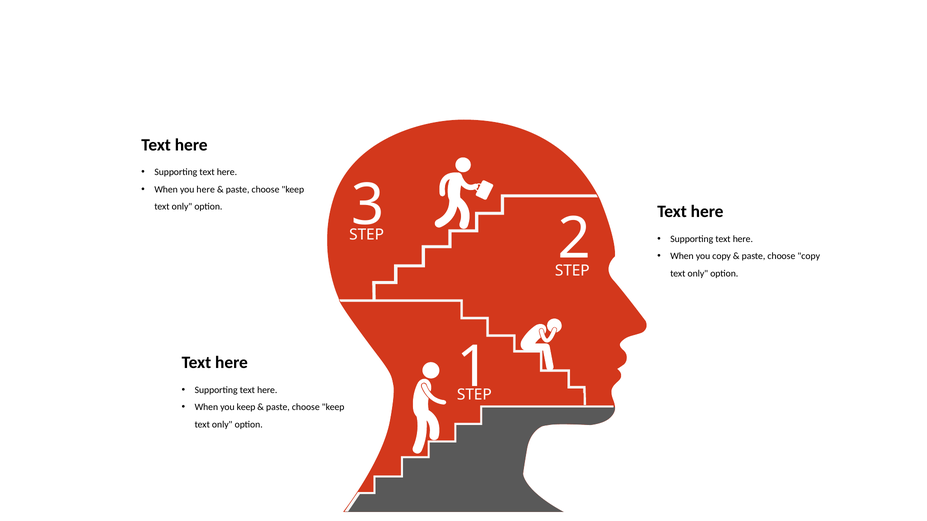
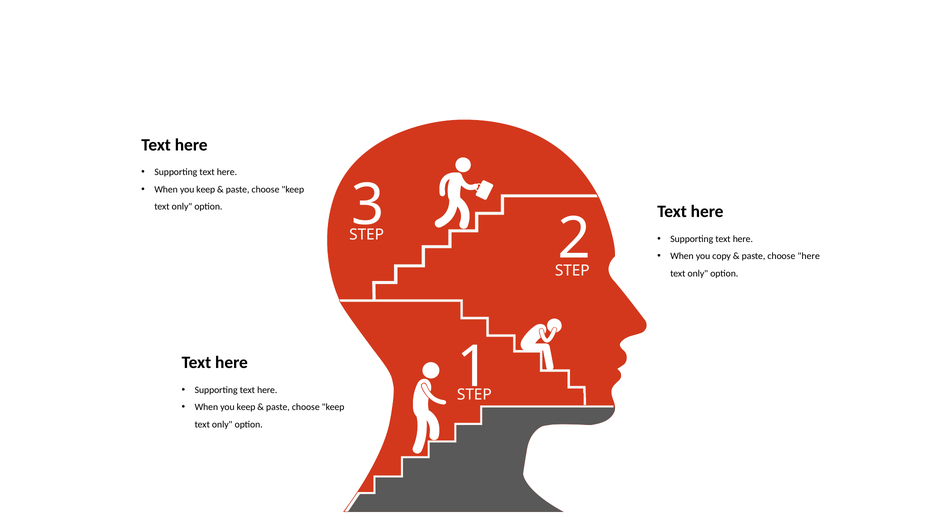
here: here -> keep (206, 190)
choose copy: copy -> here (809, 256)
